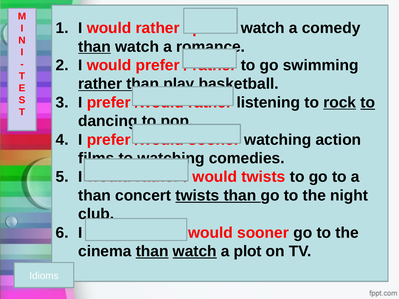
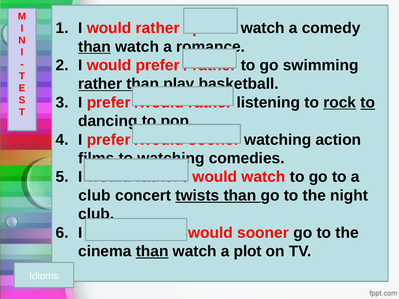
would twists: twists -> watch (263, 177)
than: than -> club (94, 196)
watch underline: present -> none (195, 251)
